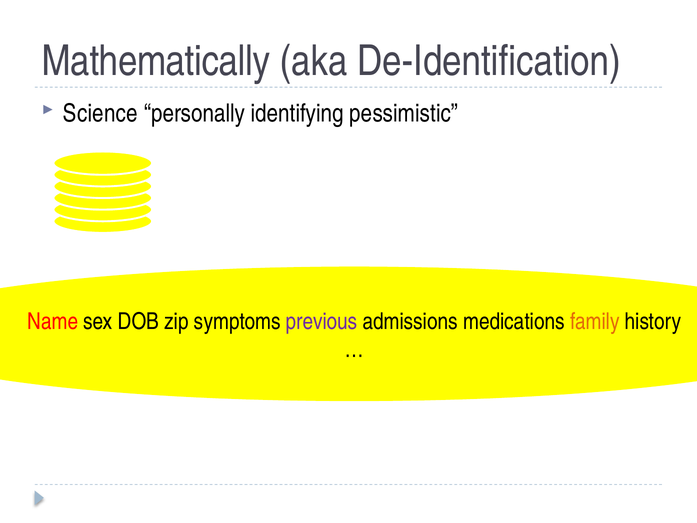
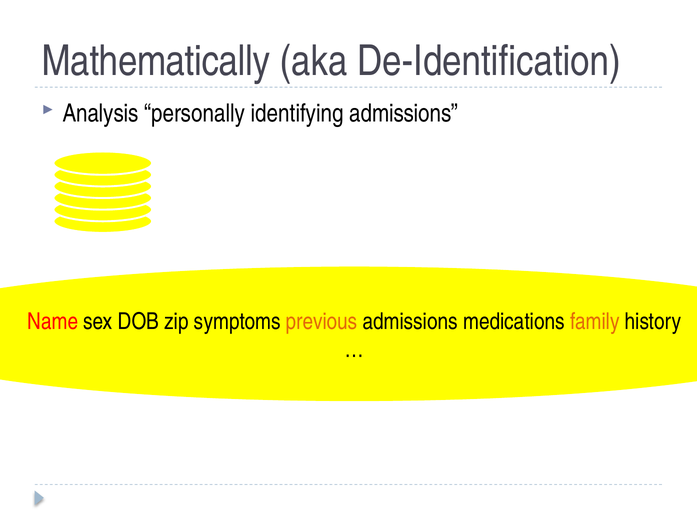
Science: Science -> Analysis (101, 113)
identifying pessimistic: pessimistic -> admissions (404, 113)
previous colour: purple -> orange (322, 321)
